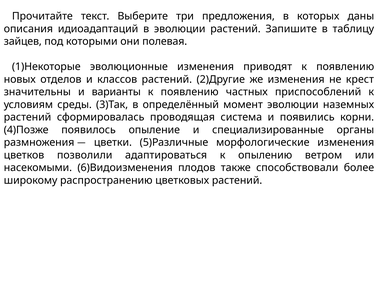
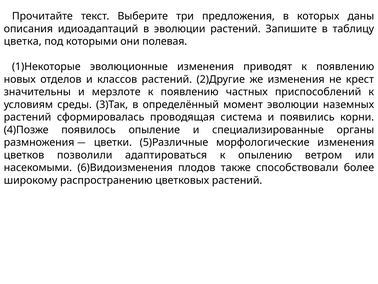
зайцев: зайцев -> цветка (23, 41)
варианты: варианты -> мерзлоте (116, 92)
